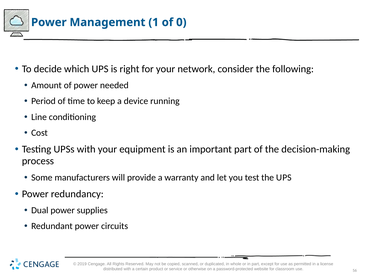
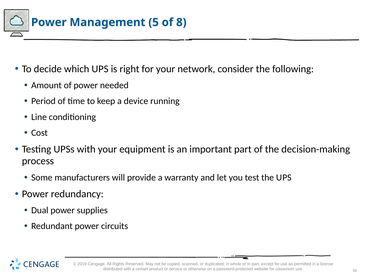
1: 1 -> 5 (154, 22)
0: 0 -> 8 (181, 22)
